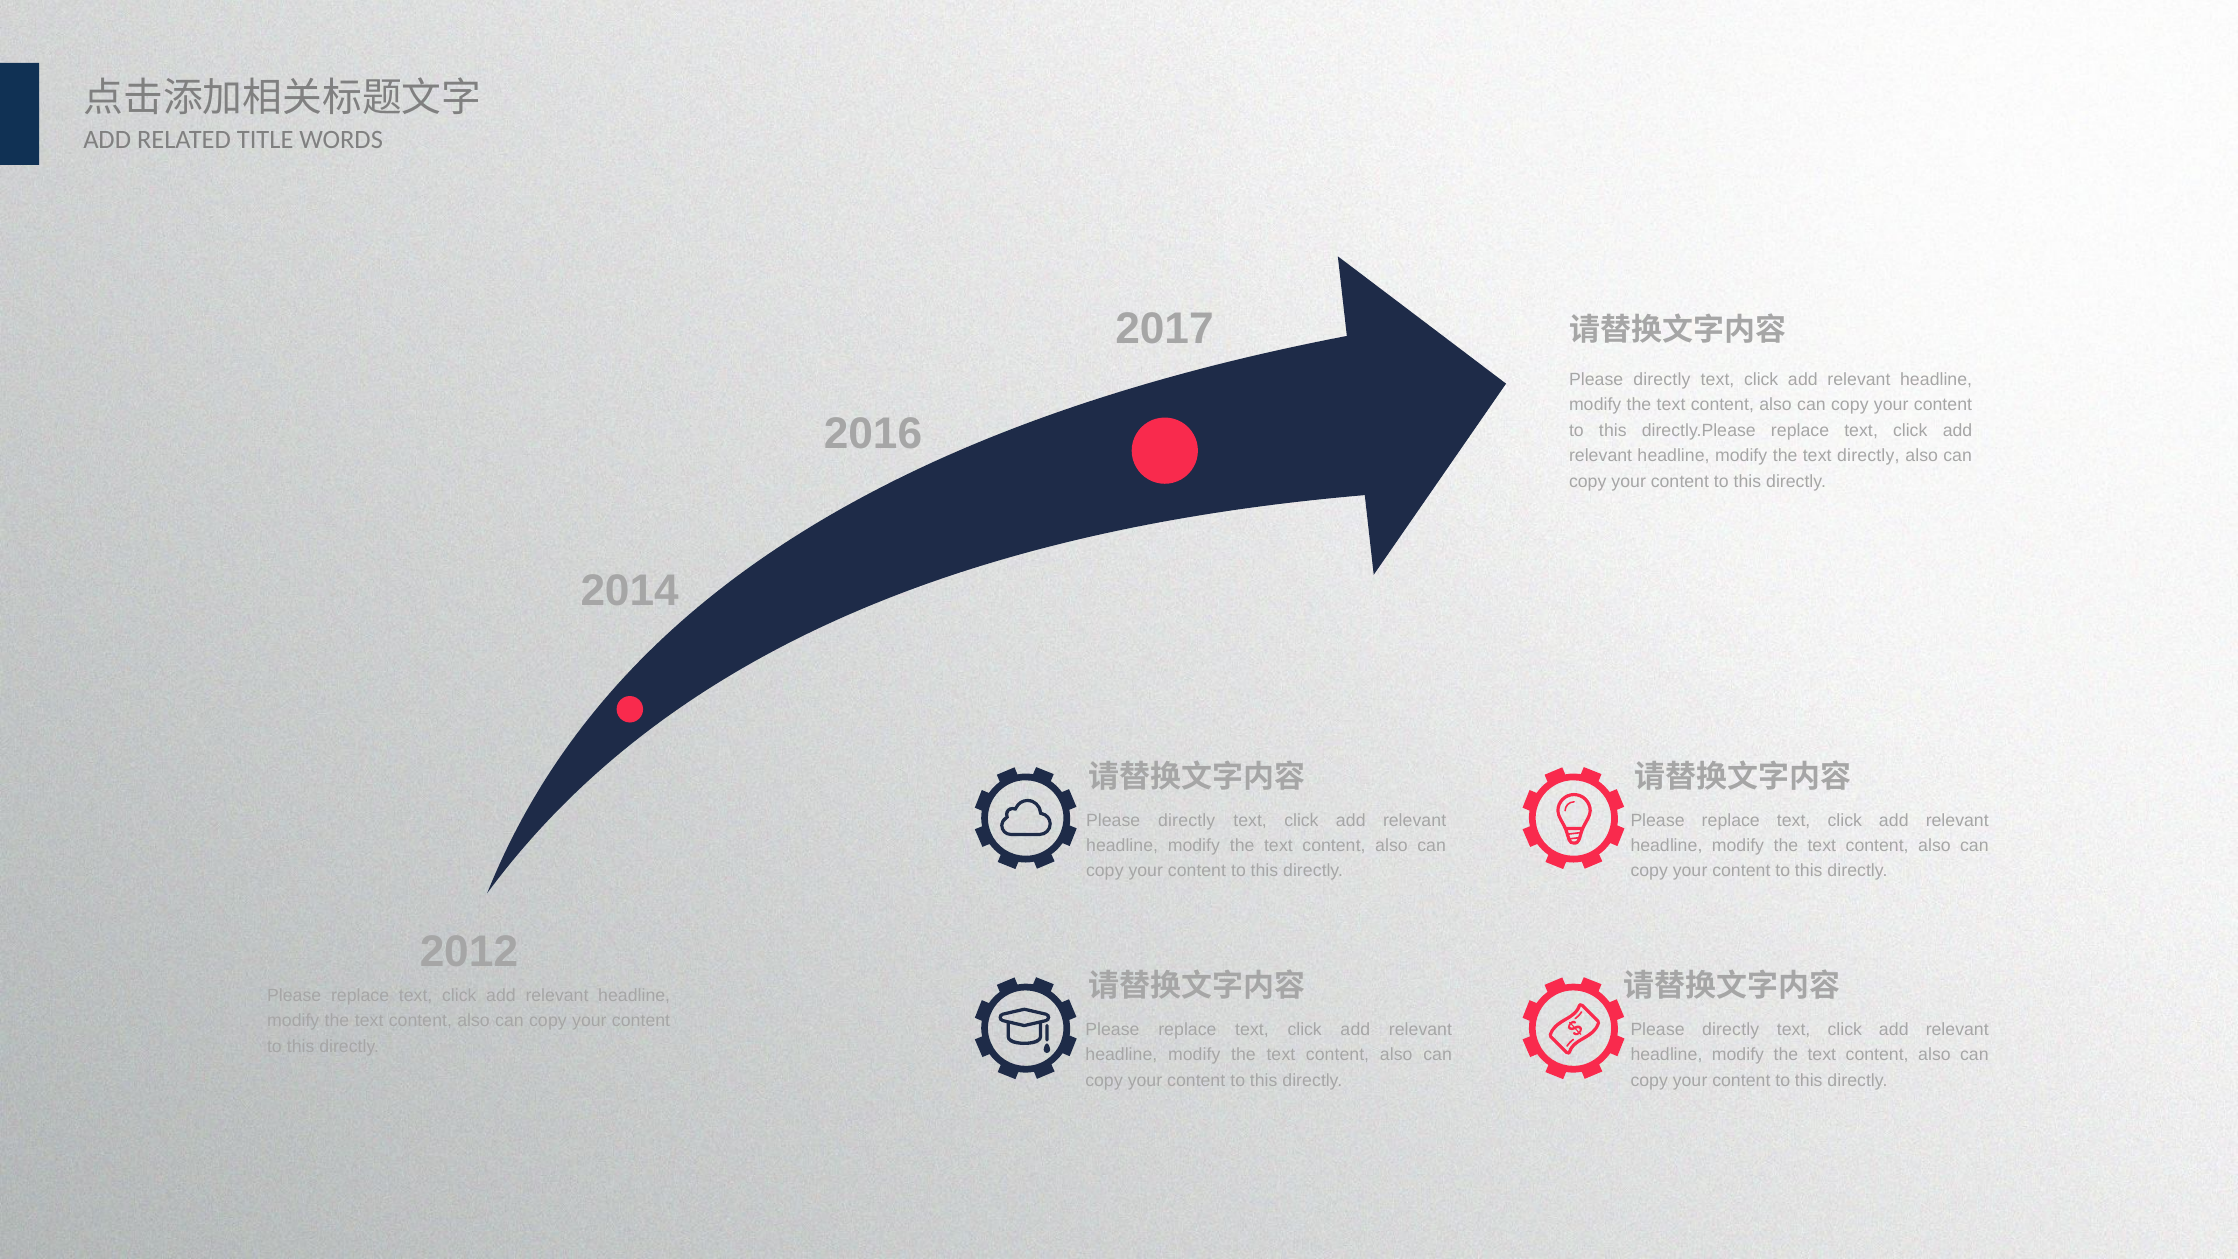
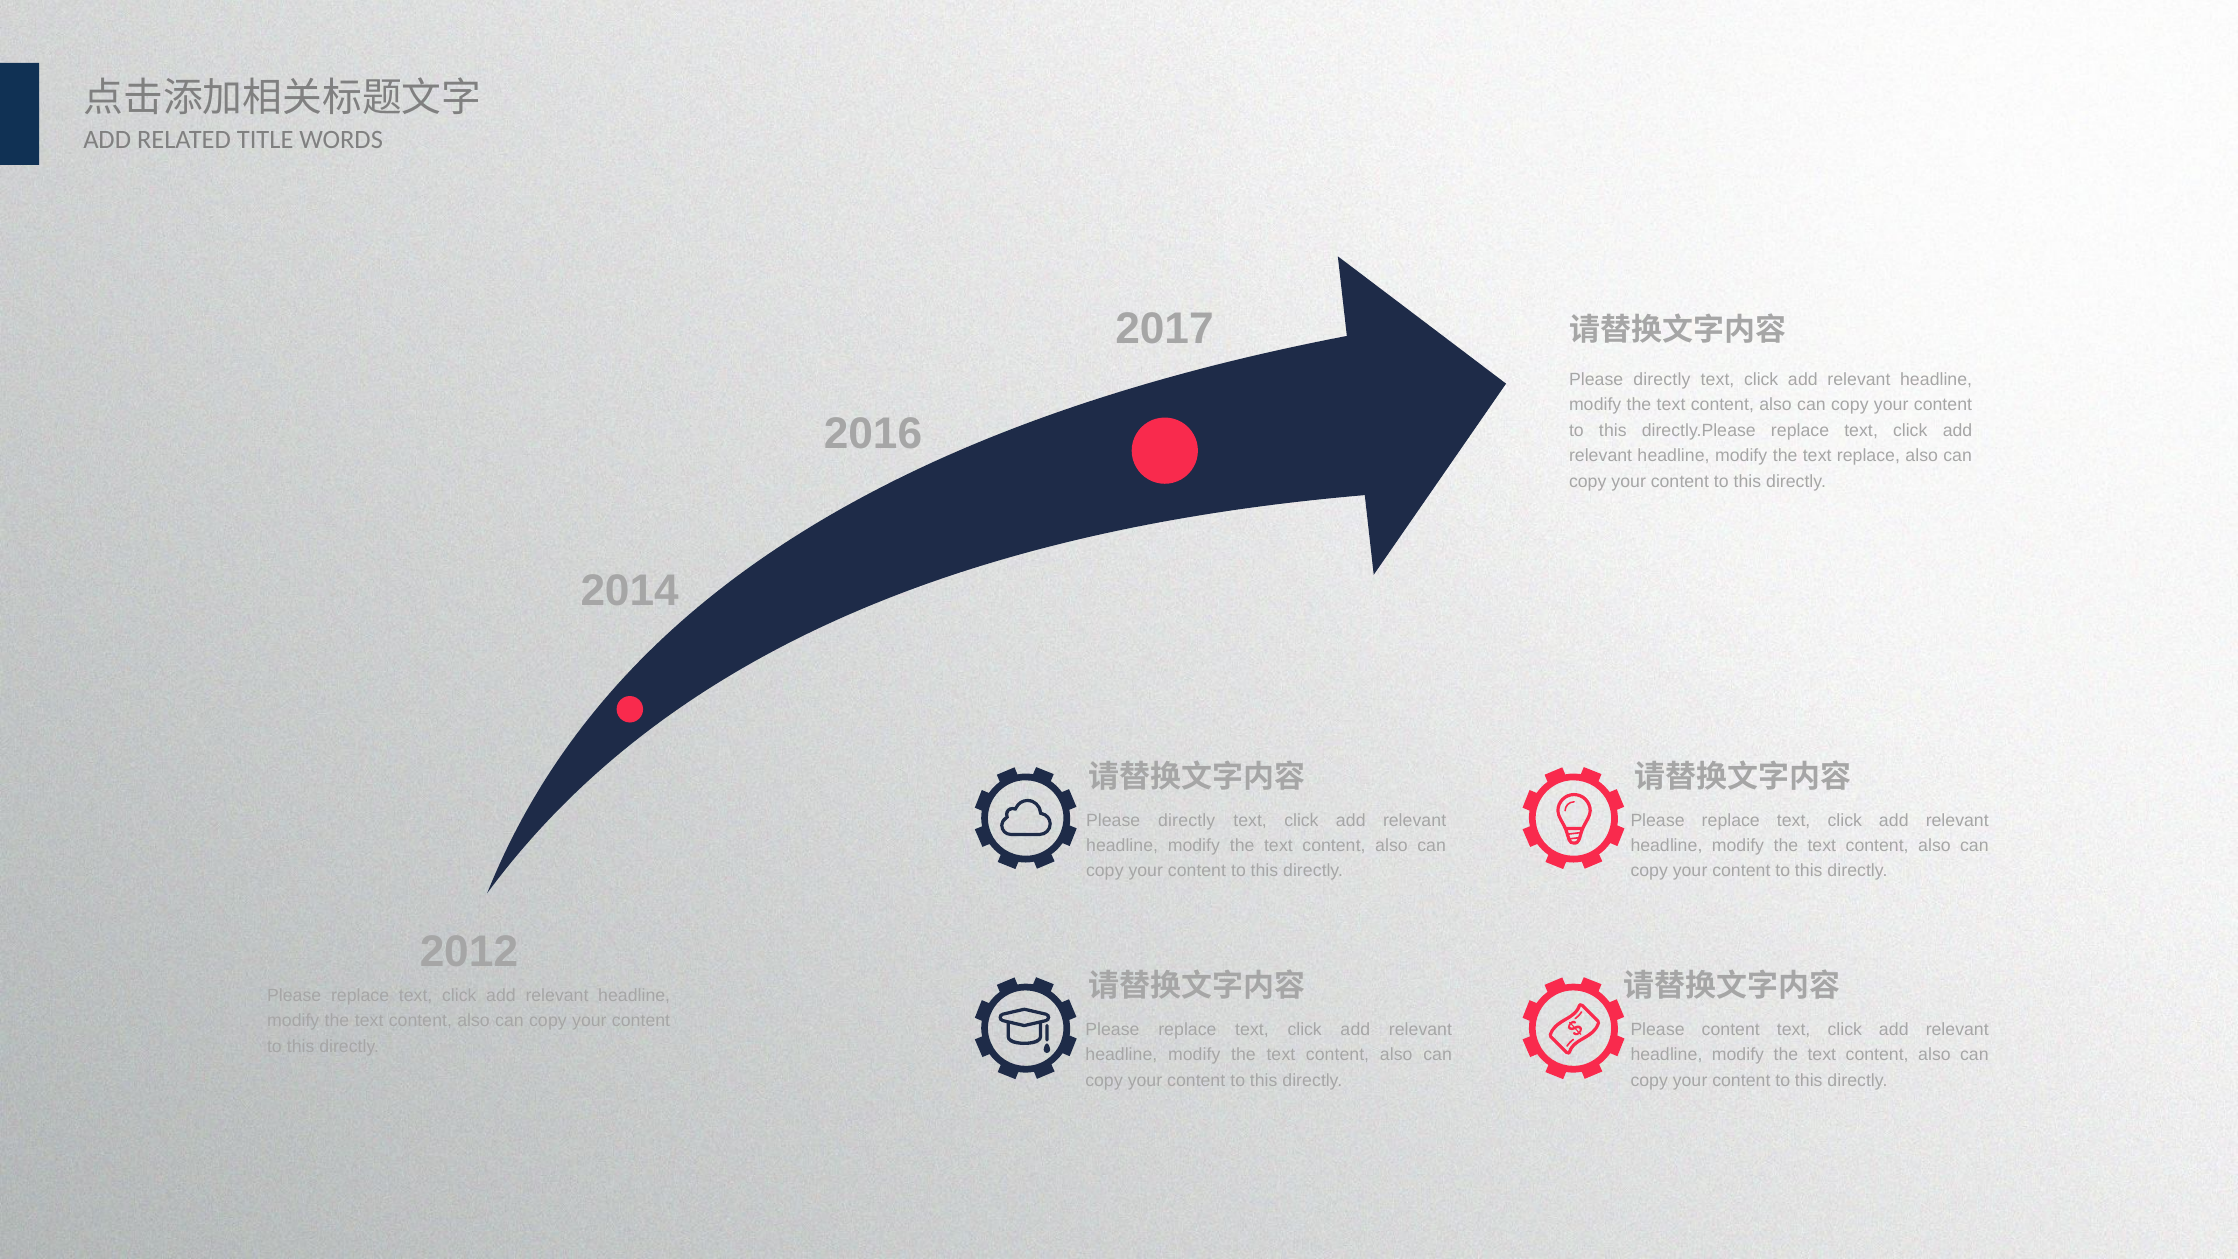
text directly: directly -> replace (1868, 456)
directly: directly -> content (1731, 1029)
